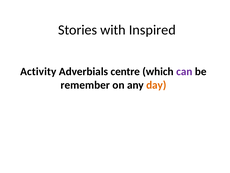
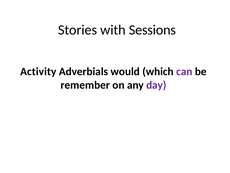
Inspired: Inspired -> Sessions (152, 30)
centre: centre -> would (125, 71)
day colour: orange -> purple (156, 85)
